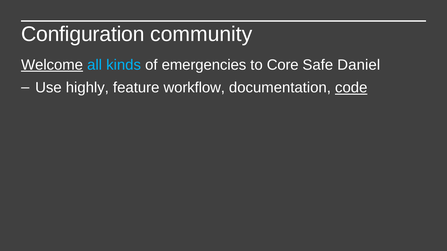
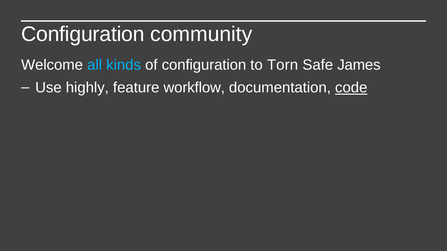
Welcome underline: present -> none (52, 65)
of emergencies: emergencies -> configuration (204, 65)
Core: Core -> Torn (283, 65)
Daniel: Daniel -> James (359, 65)
